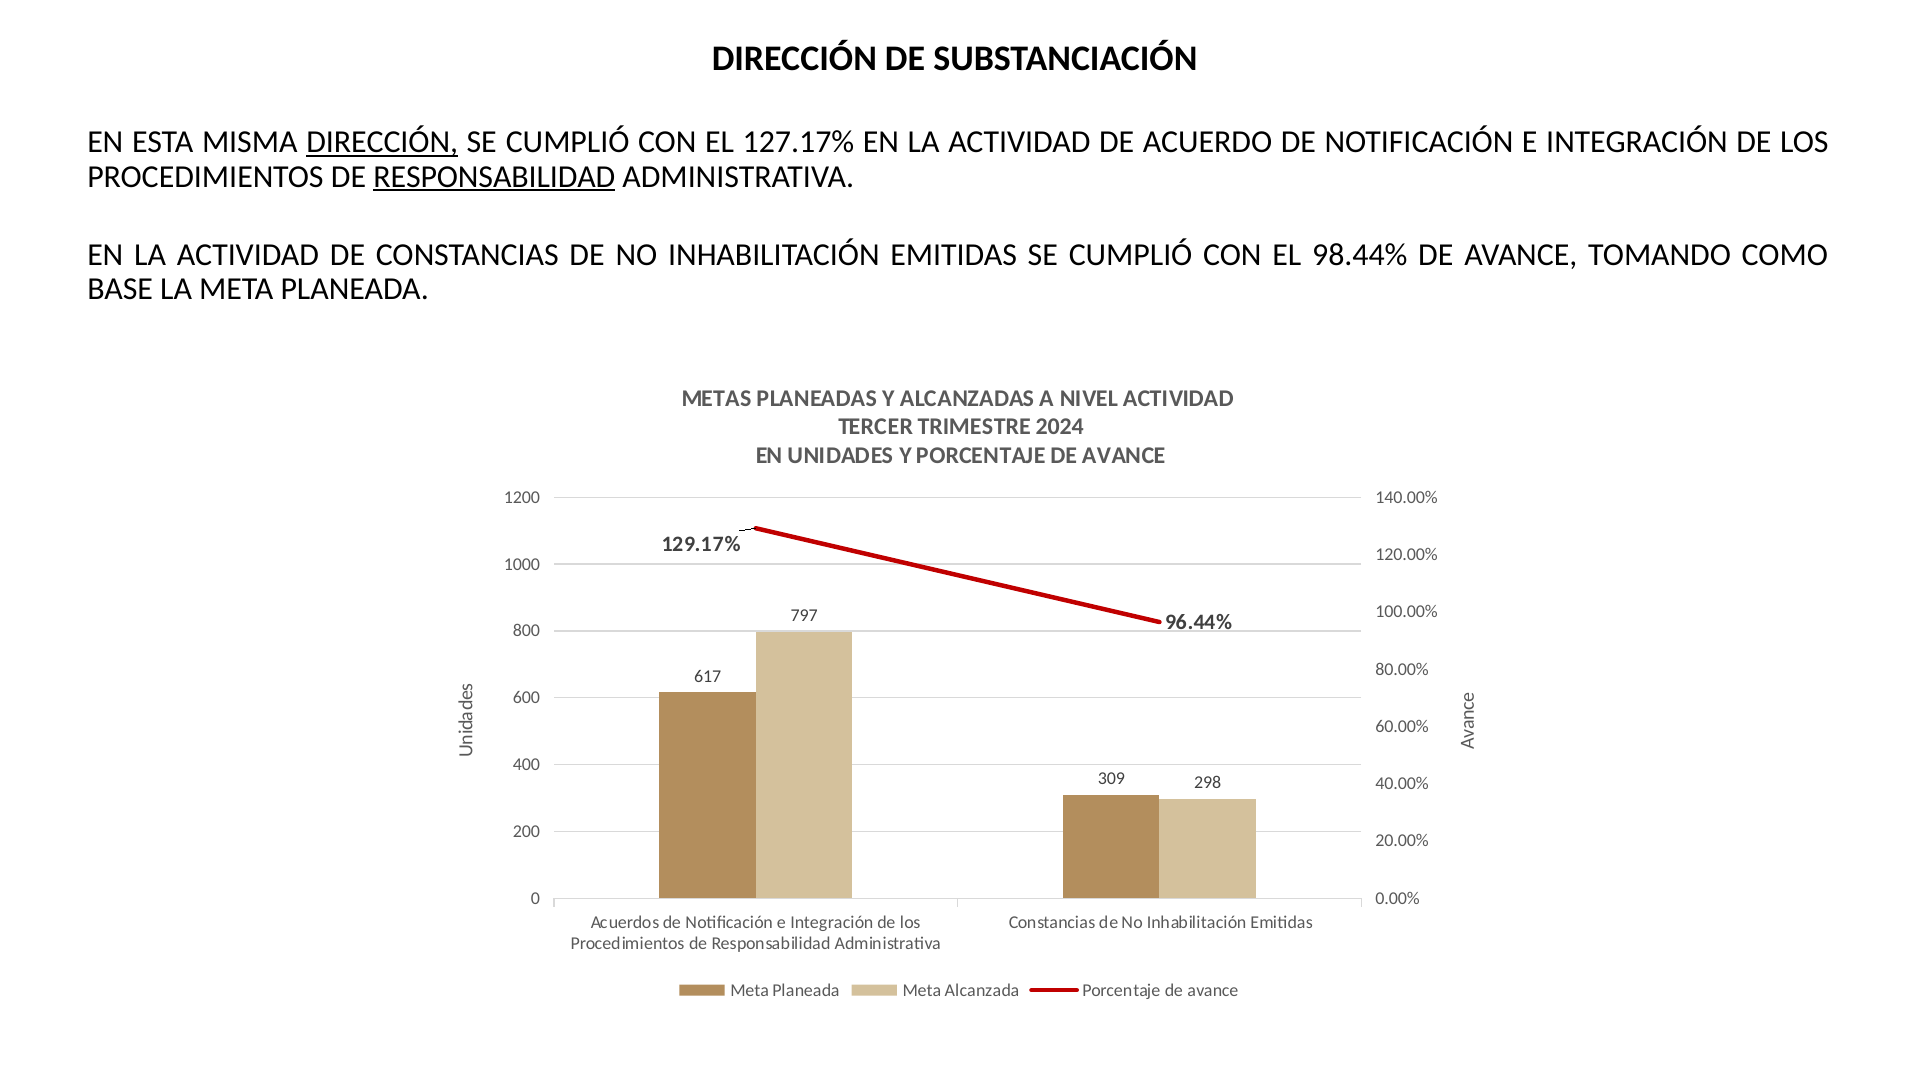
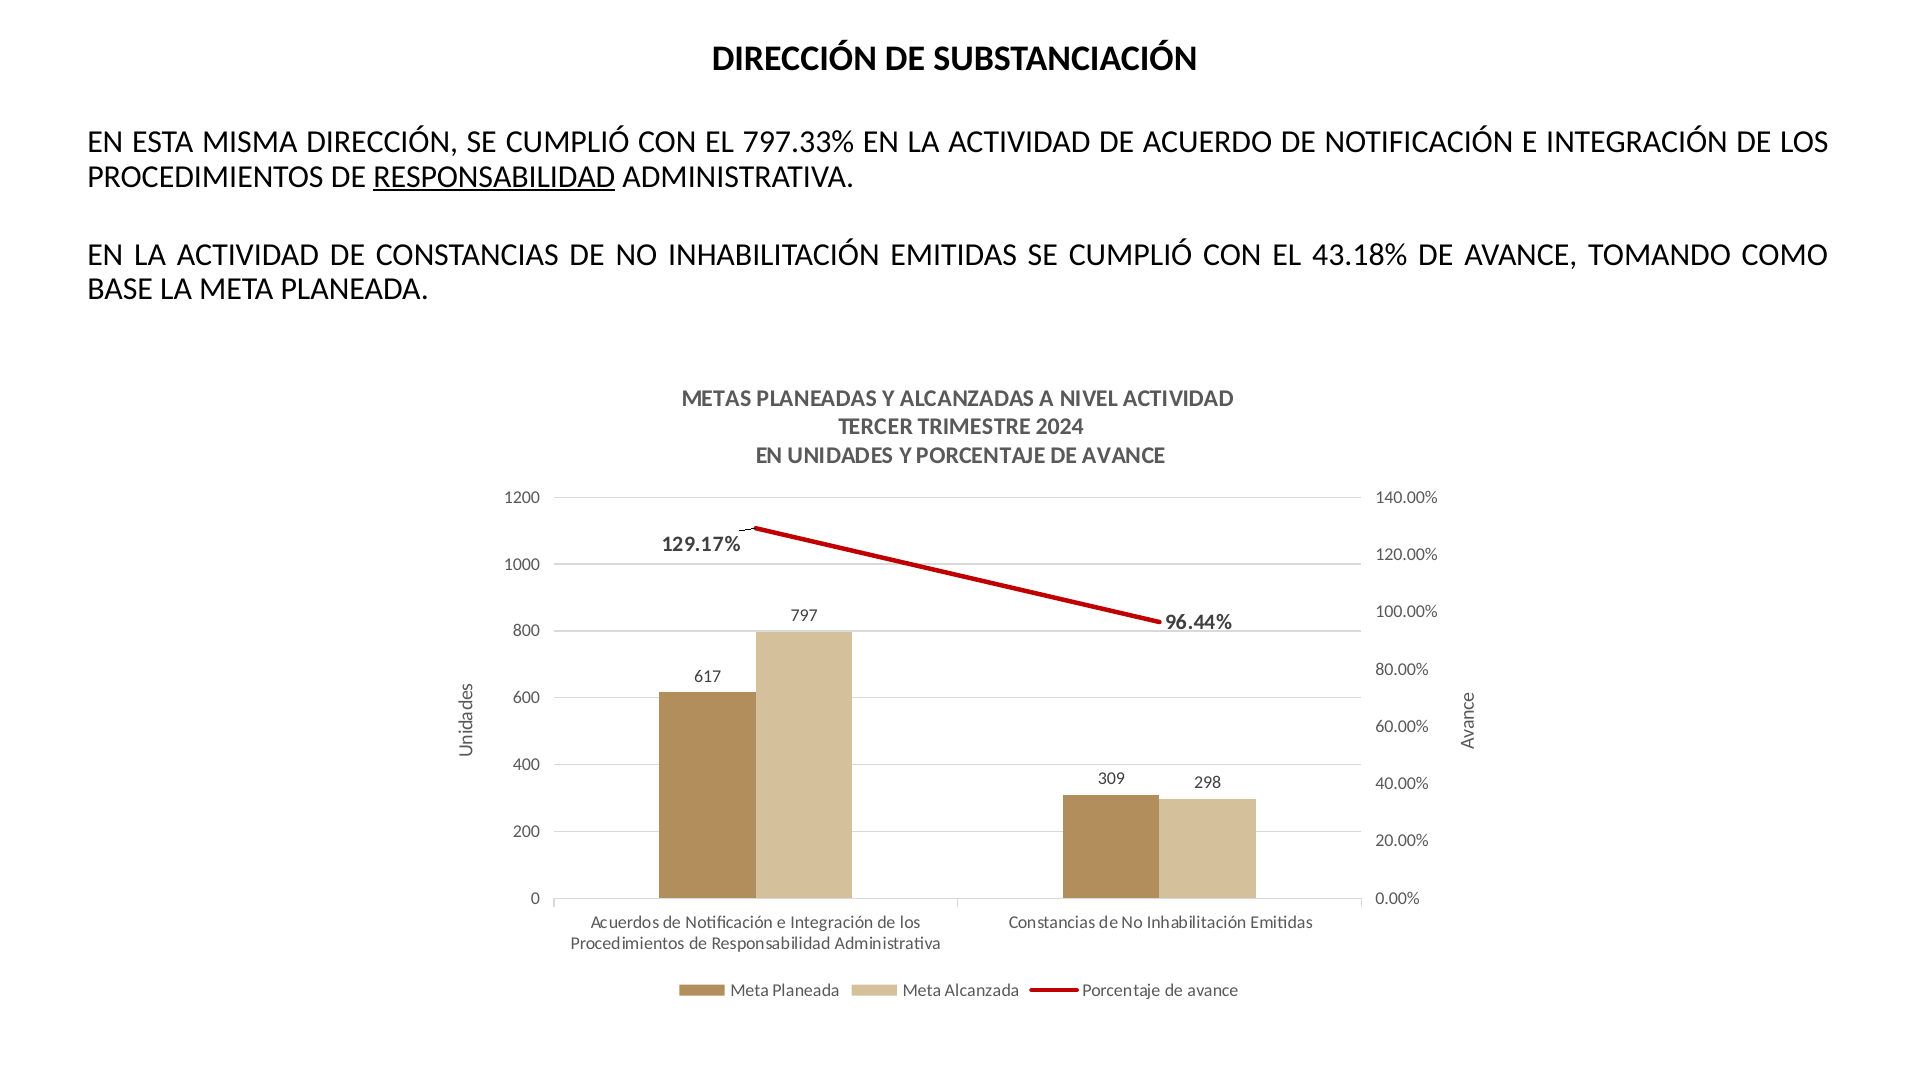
DIRECCIÓN underline: present -> none (382, 142)
127.17%: 127.17% -> 797.33% (798, 142)
98.44%: 98.44% -> 43.18% (1360, 254)
